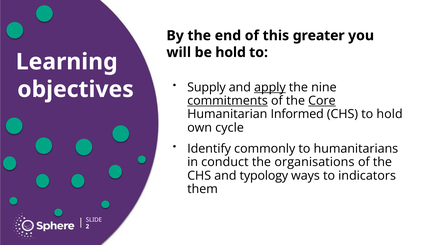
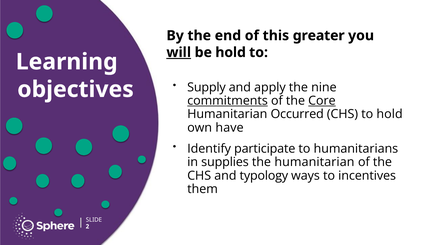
will underline: none -> present (179, 52)
apply underline: present -> none (270, 87)
Informed: Informed -> Occurred (297, 114)
cycle: cycle -> have (230, 128)
commonly: commonly -> participate (265, 149)
conduct: conduct -> supplies (225, 162)
the organisations: organisations -> humanitarian (314, 162)
indicators: indicators -> incentives (367, 176)
